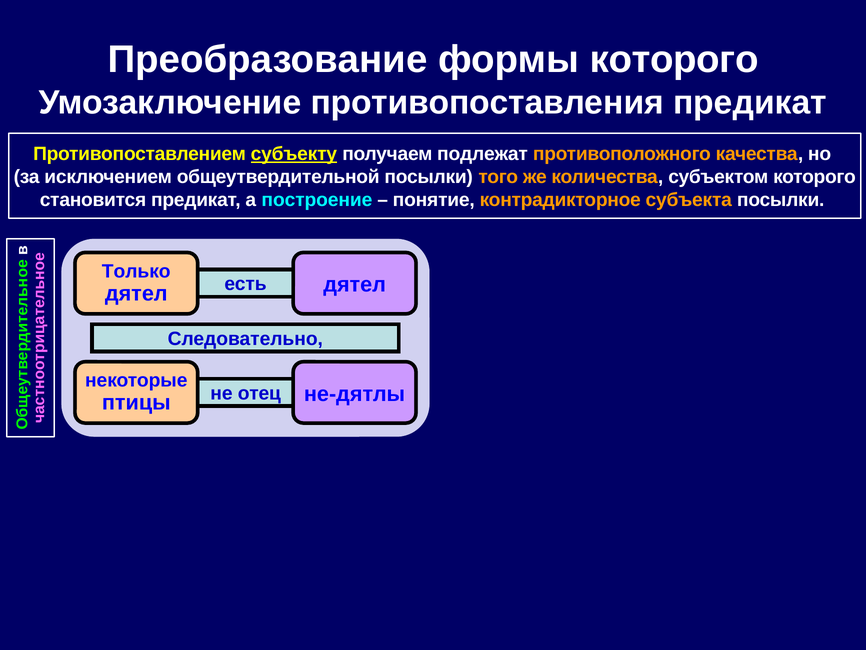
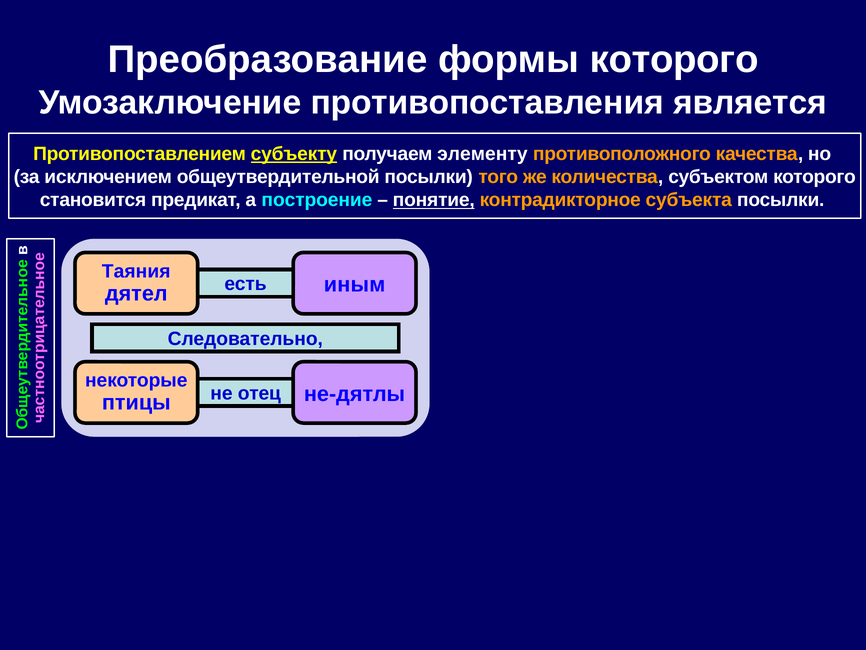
противопоставления предикат: предикат -> является (750, 103)
подлежат: подлежат -> элементу (482, 154)
понятие underline: none -> present (434, 200)
Только: Только -> Таяния (136, 271)
дятел: дятел -> иным (355, 284)
